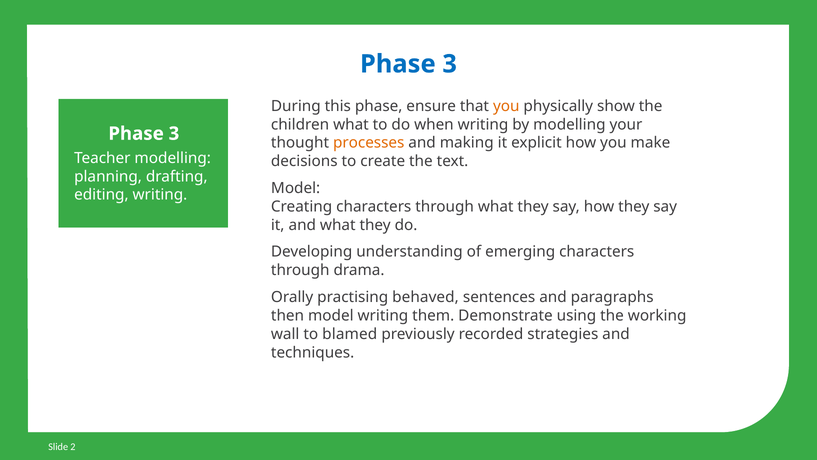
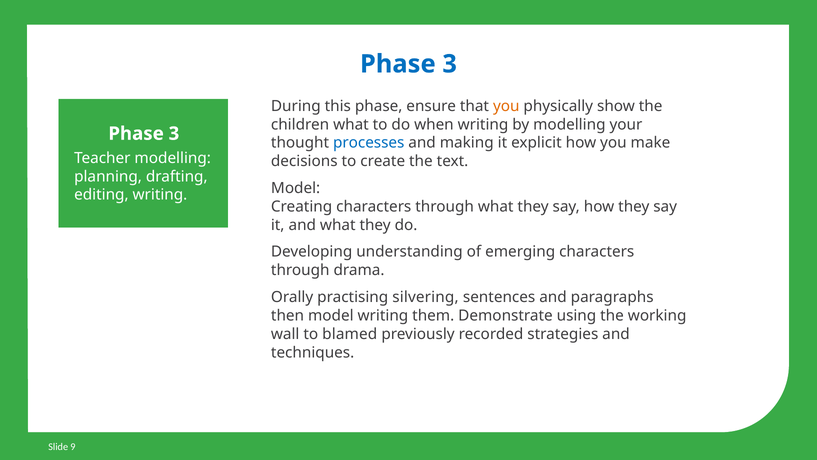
processes colour: orange -> blue (369, 143)
behaved: behaved -> silvering (425, 297)
2: 2 -> 9 (73, 446)
